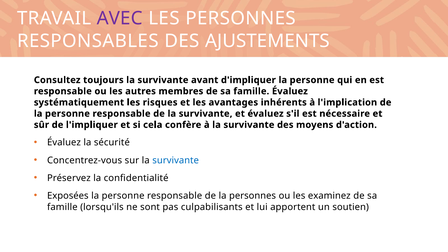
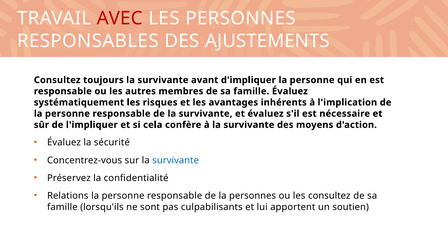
AVEC colour: purple -> red (120, 18)
Exposées: Exposées -> Relations (68, 196)
les examinez: examinez -> consultez (329, 196)
